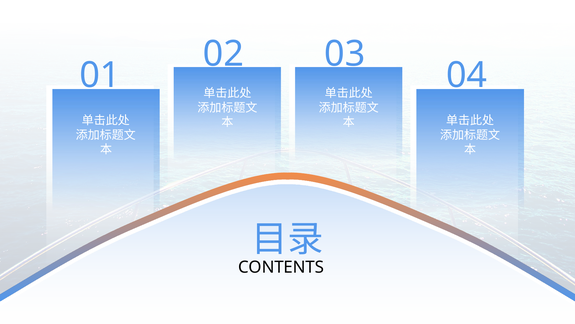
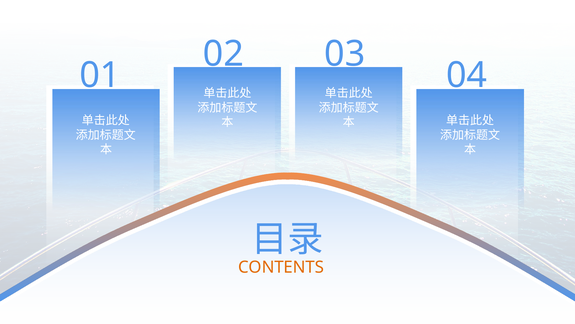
CONTENTS colour: black -> orange (281, 267)
